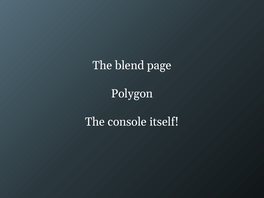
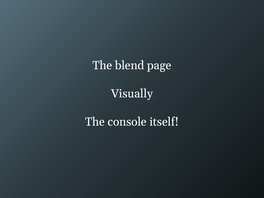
Polygon: Polygon -> Visually (132, 94)
